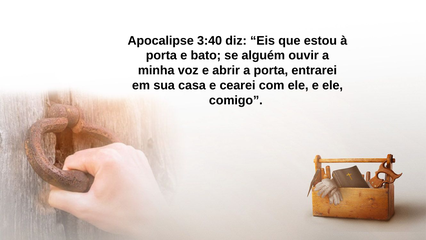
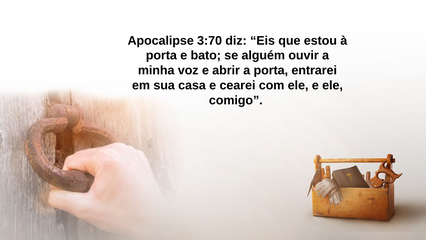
3:40: 3:40 -> 3:70 (210, 41)
